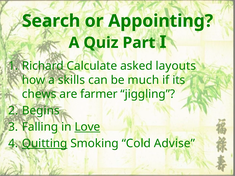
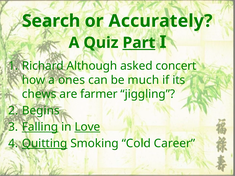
Appointing: Appointing -> Accurately (160, 21)
Part underline: none -> present (139, 43)
Calculate: Calculate -> Although (92, 66)
layouts: layouts -> concert (176, 66)
skills: skills -> ones (71, 80)
Falling underline: none -> present (40, 127)
Advise: Advise -> Career (174, 144)
